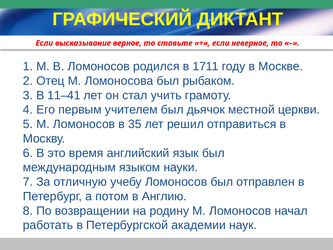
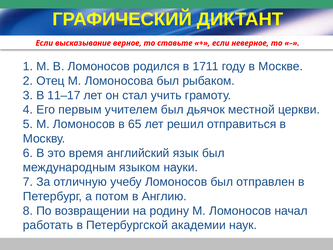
11–41: 11–41 -> 11–17 (64, 95)
35: 35 -> 65 (135, 124)
